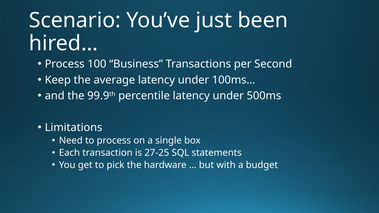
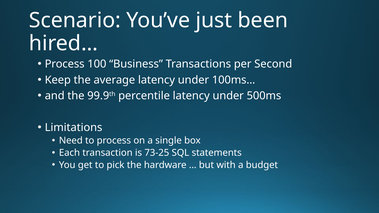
27-25: 27-25 -> 73-25 (157, 153)
